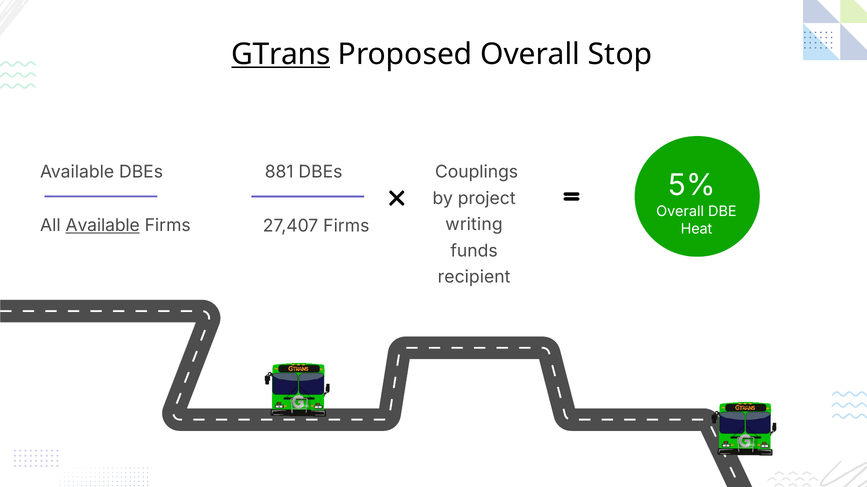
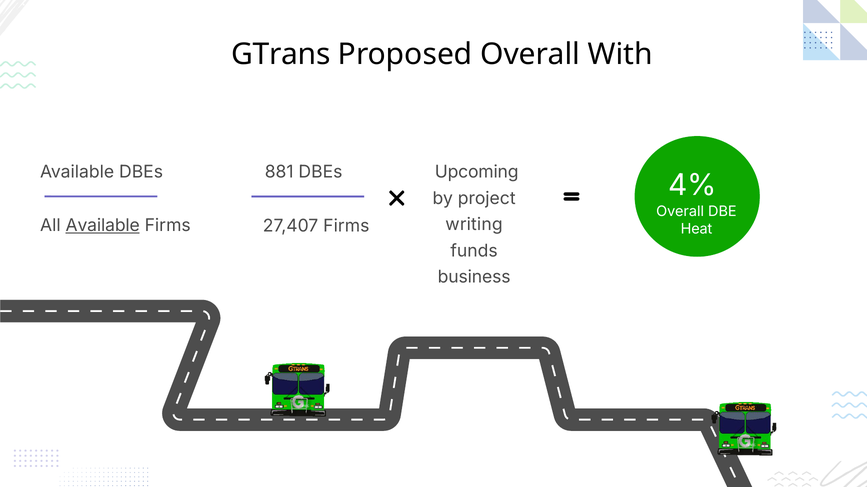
GTrans underline: present -> none (281, 54)
Stop: Stop -> With (620, 54)
Couplings: Couplings -> Upcoming (477, 172)
5%: 5% -> 4% (692, 186)
recipient: recipient -> business (474, 277)
